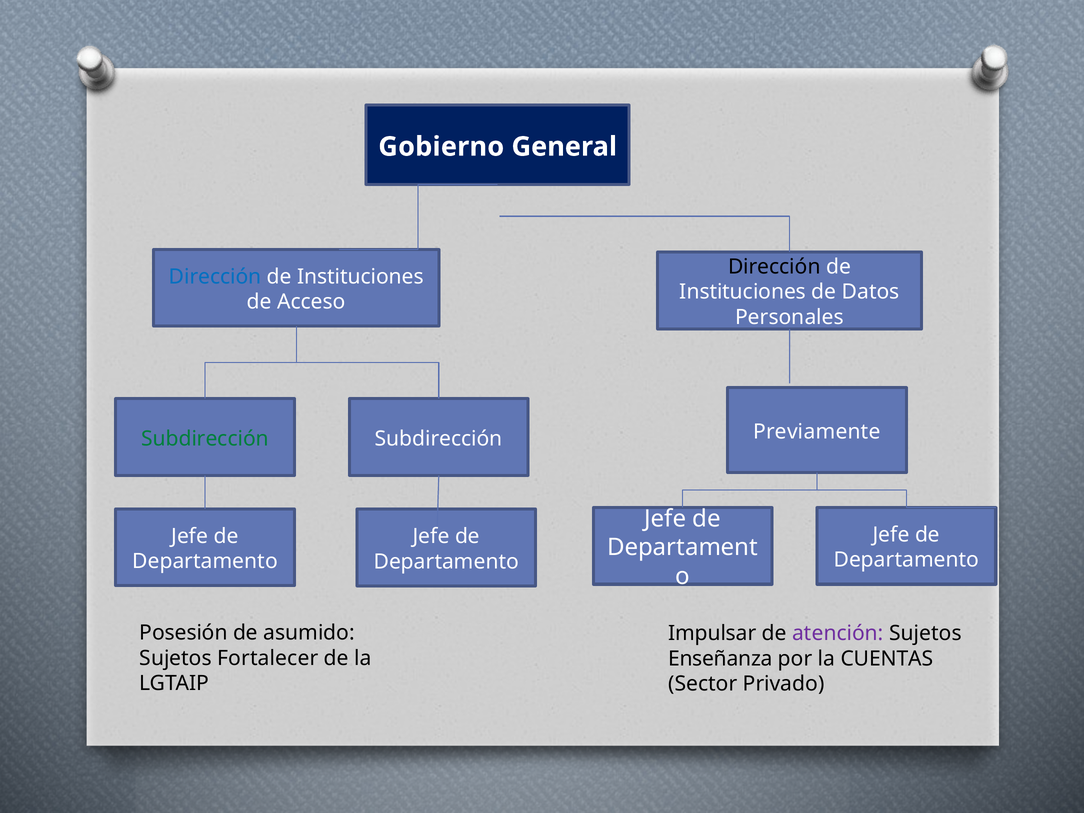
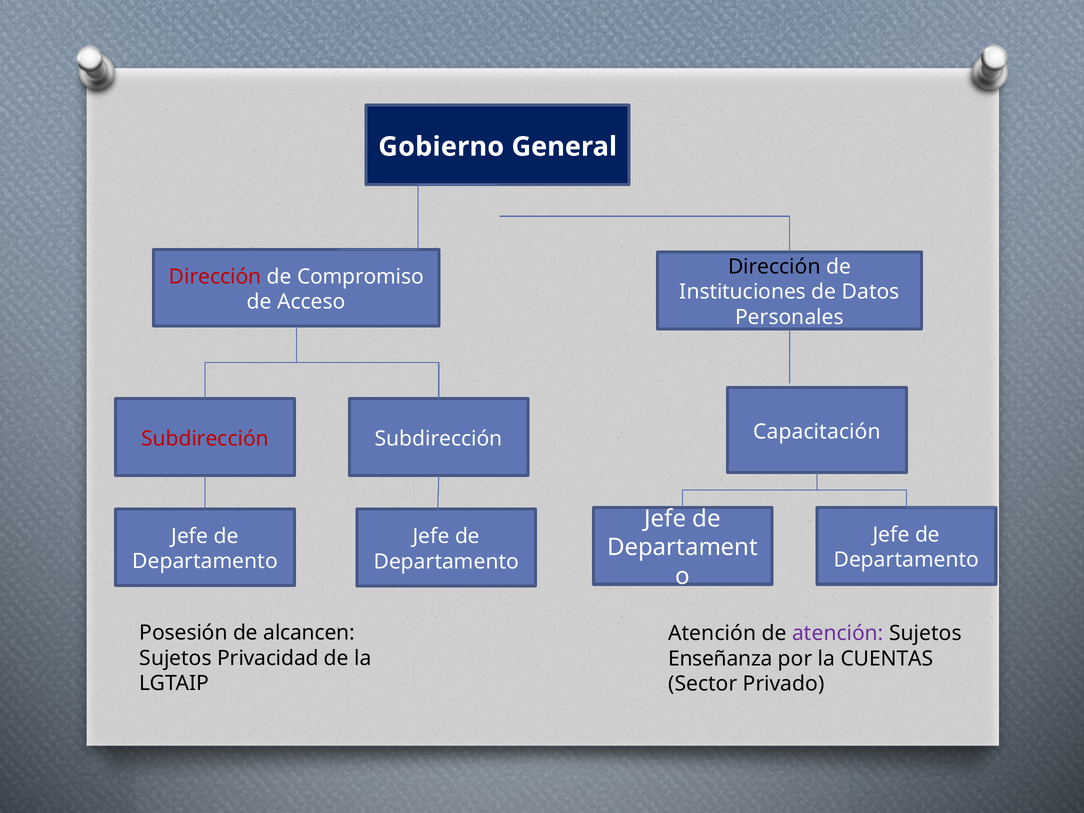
Dirección colour: blue -> red (215, 277)
Instituciones: Instituciones -> Compromiso (361, 277)
Previamente: Previamente -> Capacitación (817, 432)
Subdirección colour: green -> red (205, 439)
asumido: asumido -> alcancen (309, 633)
Impulsar: Impulsar -> Atención (712, 633)
Fortalecer: Fortalecer -> Privacidad (268, 658)
